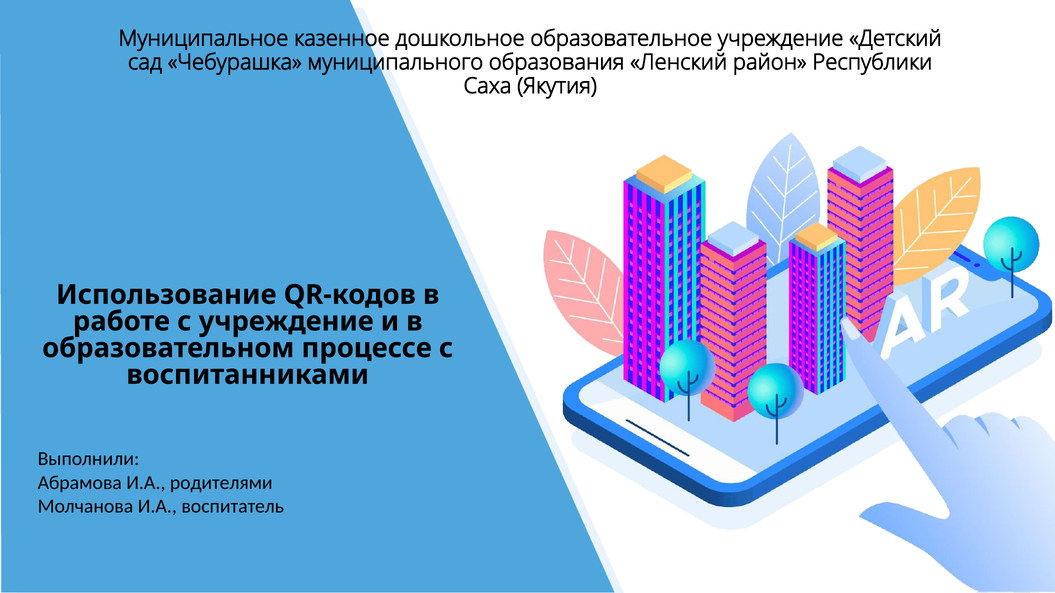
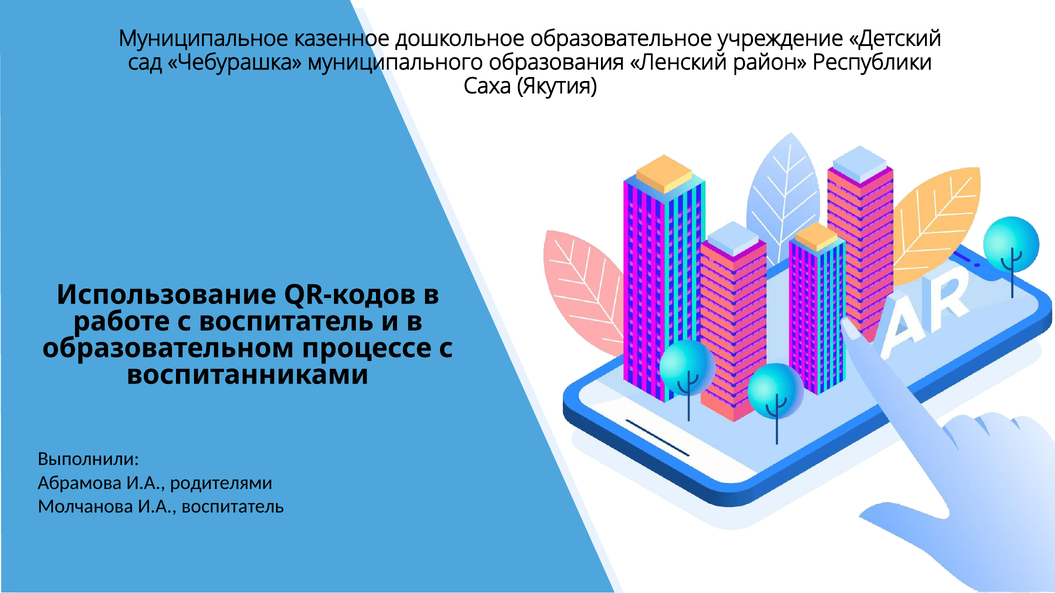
с учреждение: учреждение -> воспитатель (286, 322)
